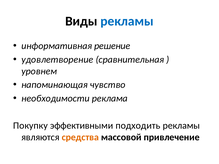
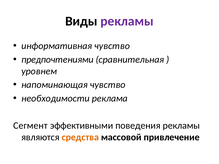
рекламы colour: blue -> purple (127, 21)
информативная решение: решение -> чувство (112, 46)
удовлетворение: удовлетворение -> предпочтениями (57, 60)
Покупку: Покупку -> Сегмент (30, 126)
подходить: подходить -> поведения (138, 126)
